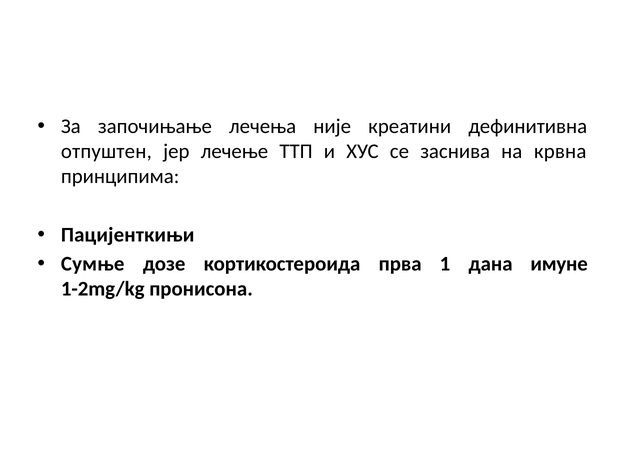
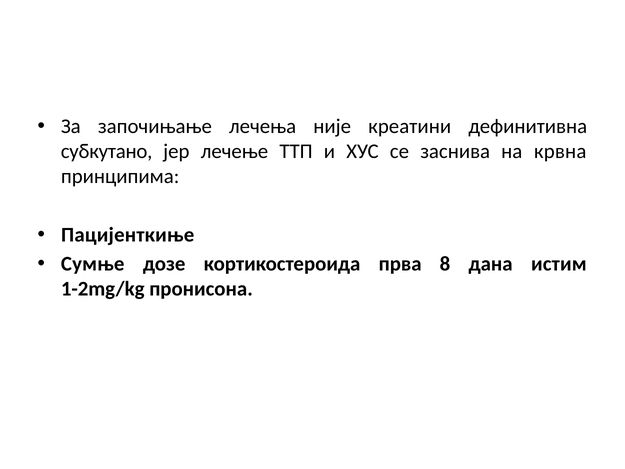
отпуштен: отпуштен -> субкутано (107, 151)
Пацијенткињи: Пацијенткињи -> Пацијенткиње (128, 235)
1: 1 -> 8 (445, 264)
имуне: имуне -> истим (559, 264)
